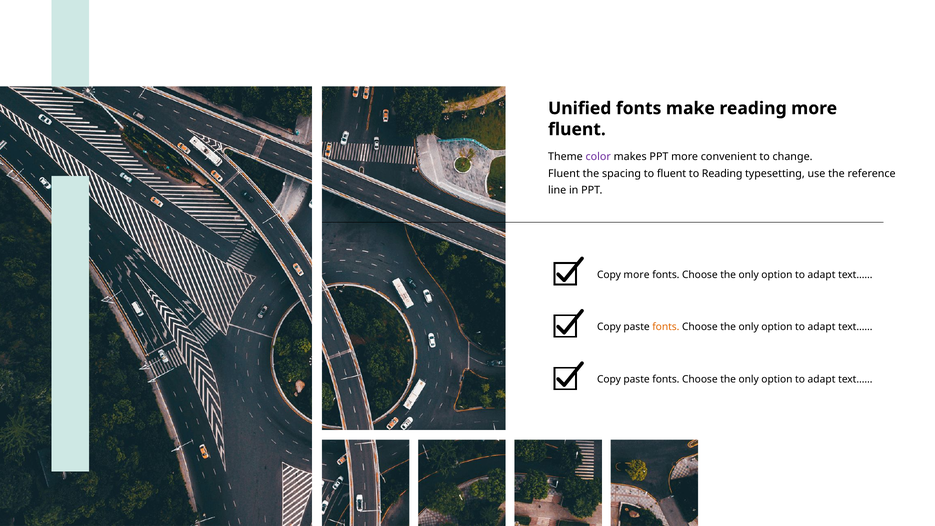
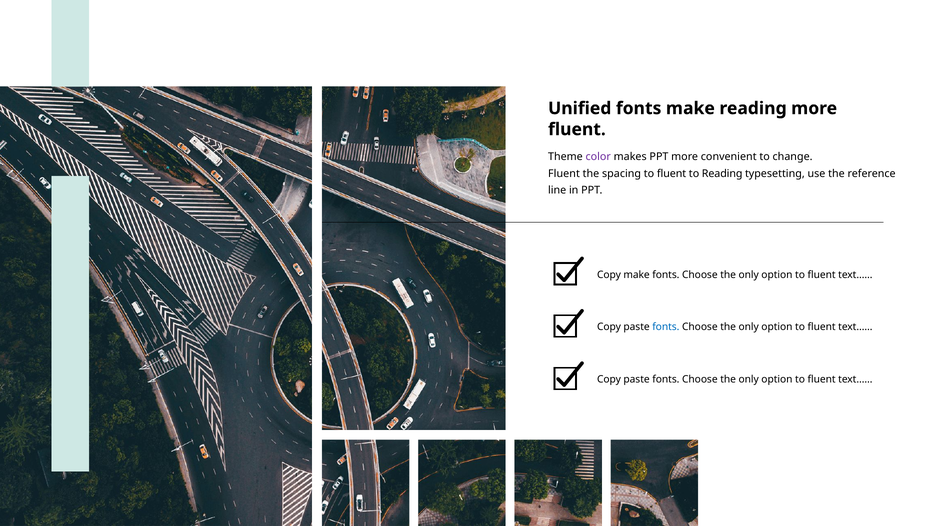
Copy more: more -> make (637, 275)
adapt: adapt -> fluent (822, 275)
fonts colour: orange -> blue (666, 327)
adapt: adapt -> fluent (822, 327)
adapt: adapt -> fluent (822, 379)
